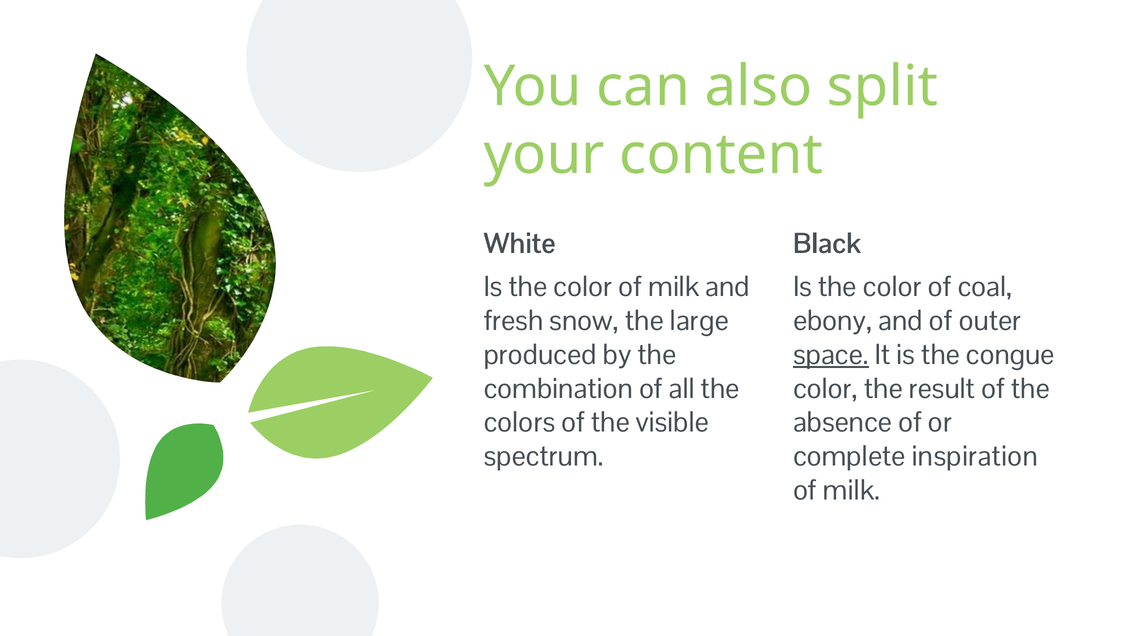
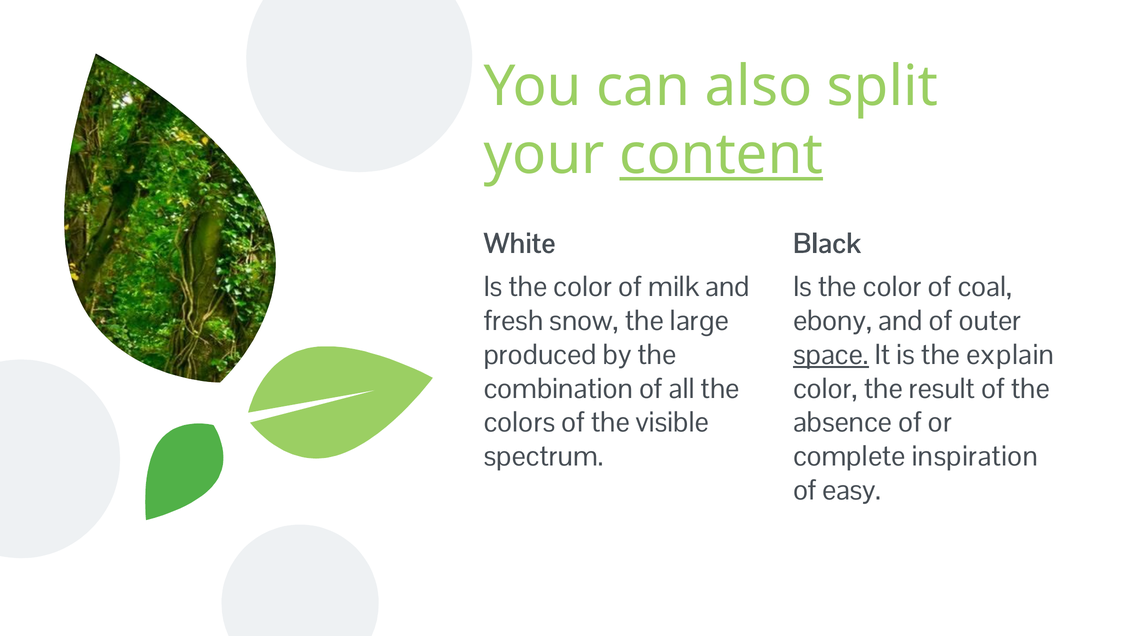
content underline: none -> present (721, 154)
congue: congue -> explain (1010, 355)
milk: milk -> easy (852, 490)
